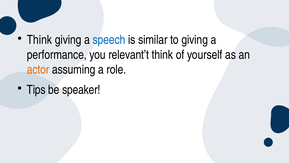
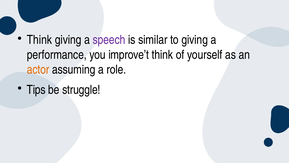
speech colour: blue -> purple (109, 40)
relevant’t: relevant’t -> improve’t (129, 55)
speaker: speaker -> struggle (81, 89)
